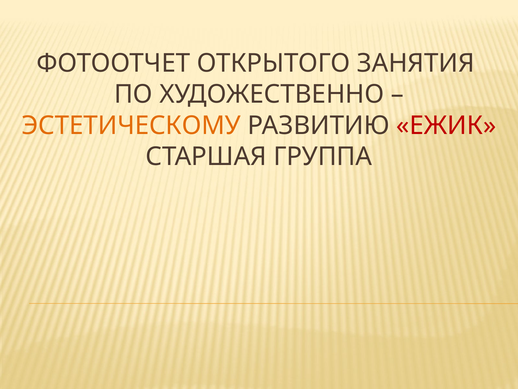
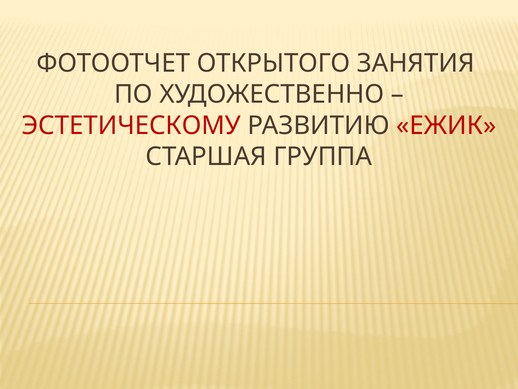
ЭСТЕТИЧЕСКОМУ colour: orange -> red (131, 125)
